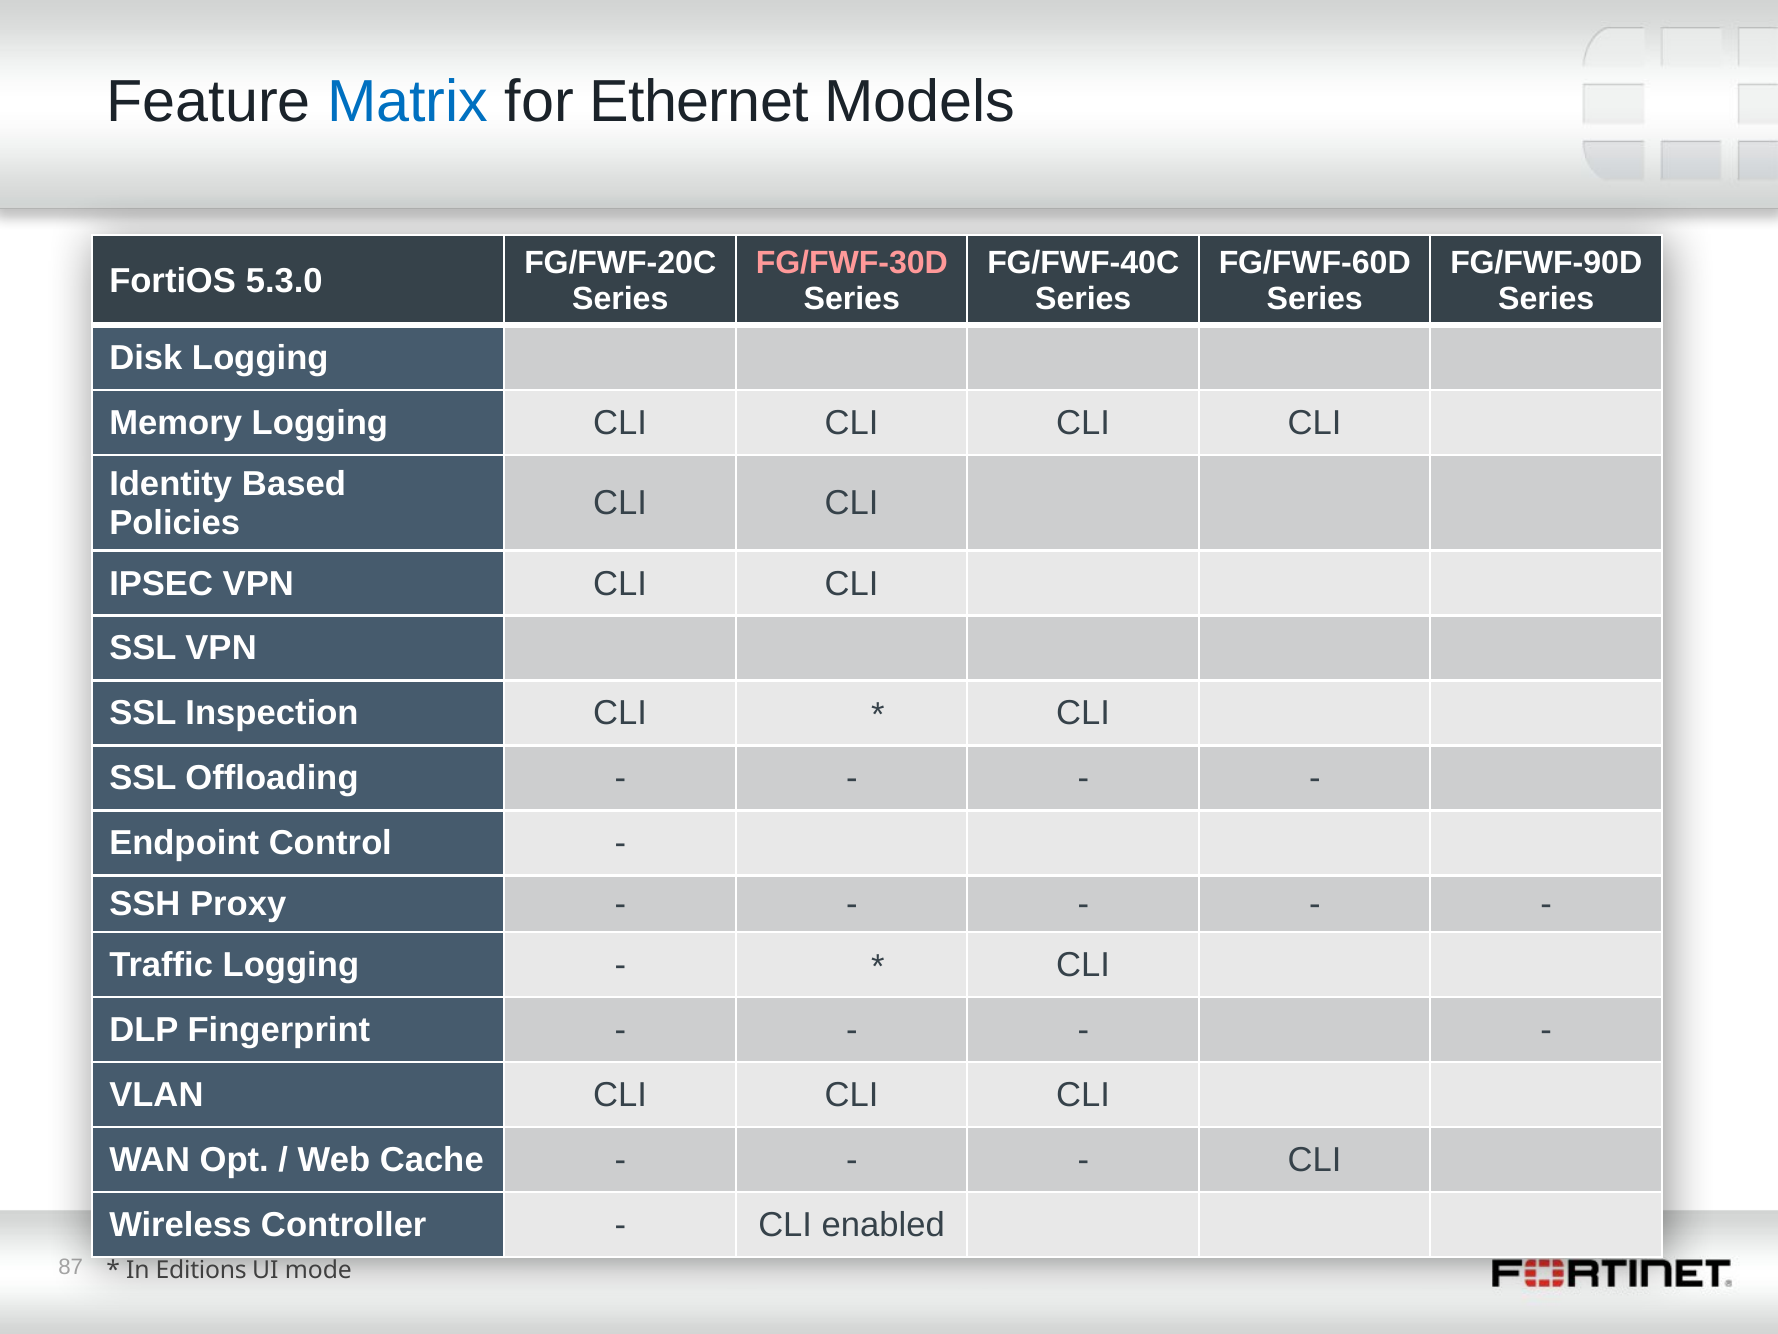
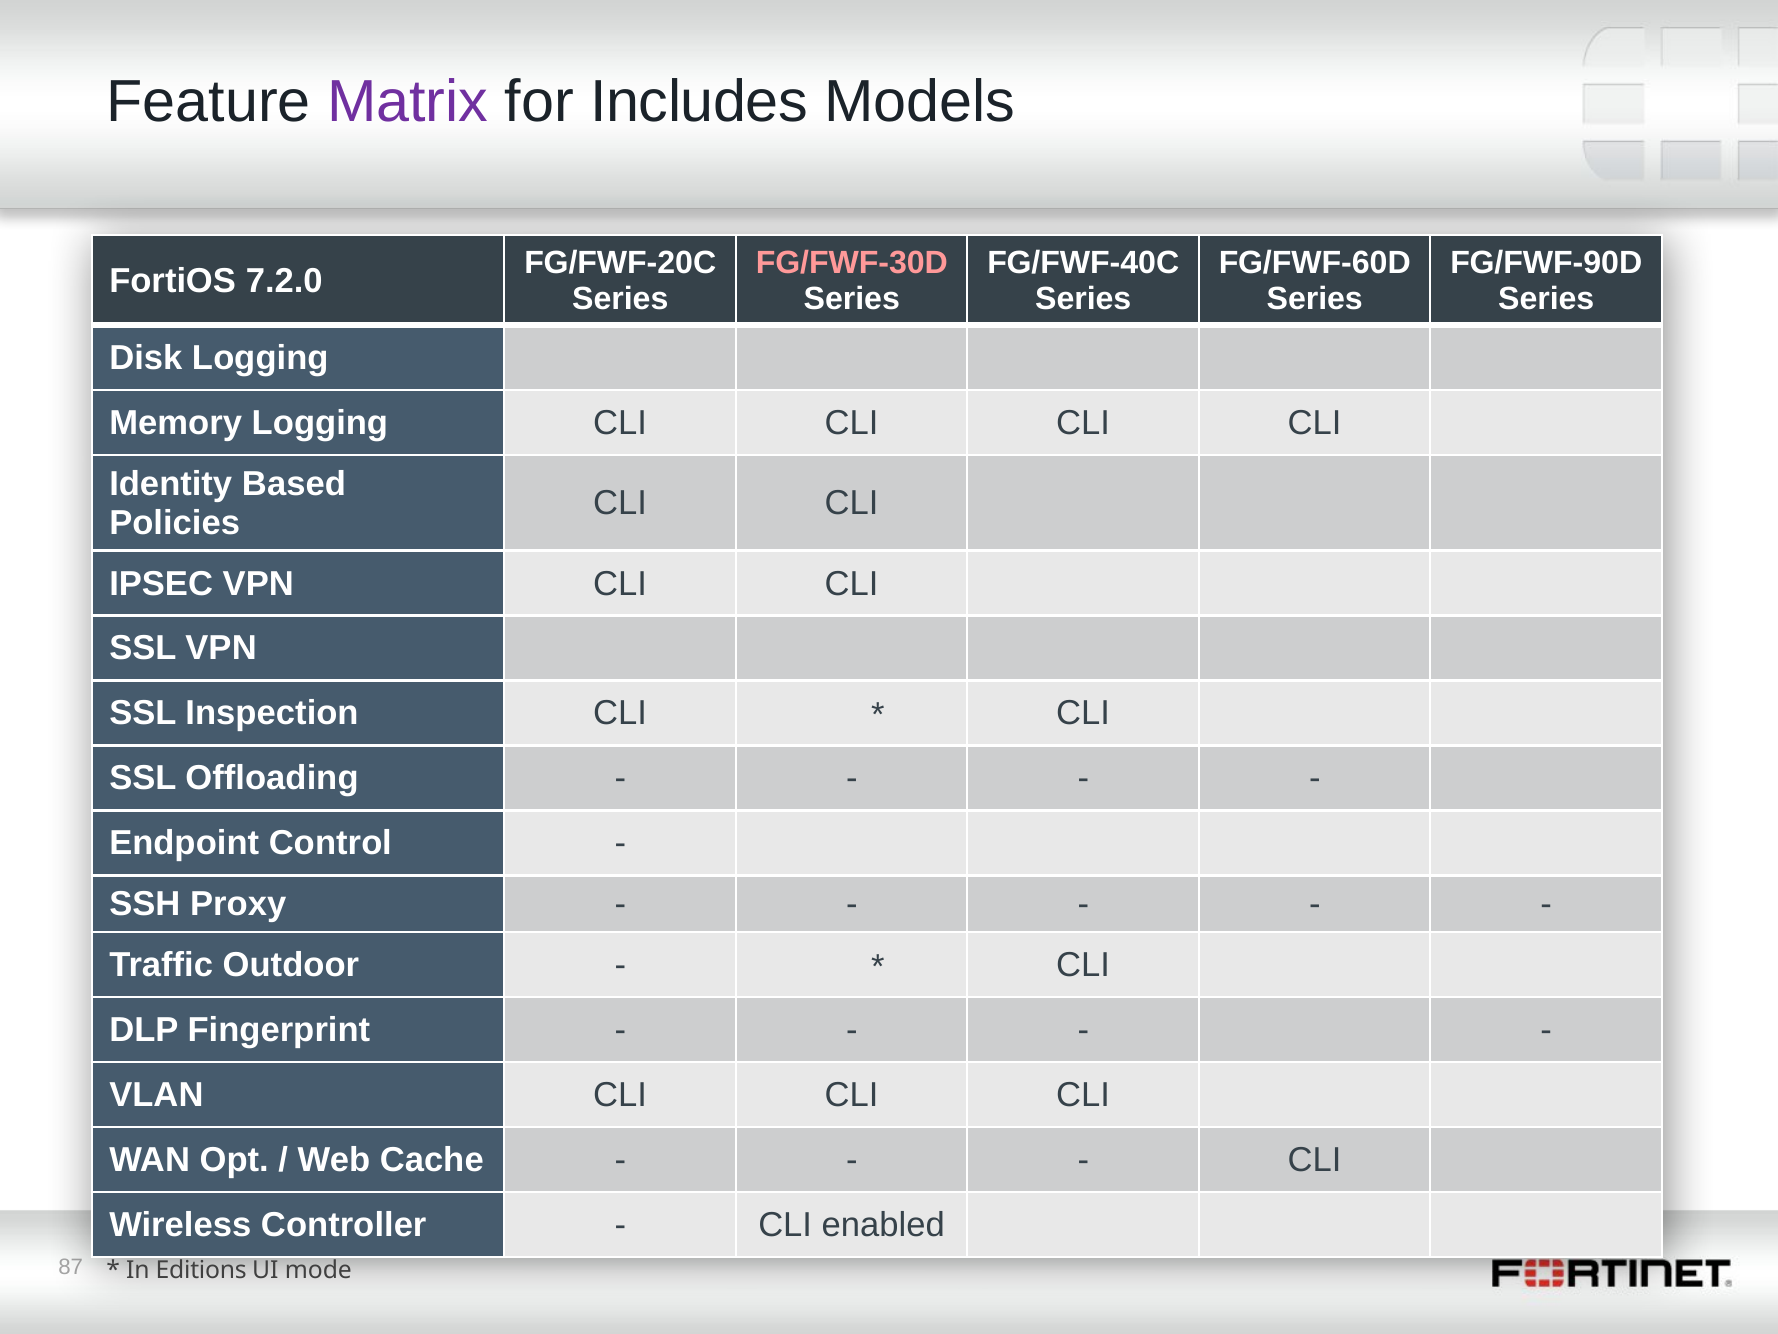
Matrix colour: blue -> purple (408, 102)
Ethernet: Ethernet -> Includes (699, 102)
5.3.0: 5.3.0 -> 7.2.0 (284, 281)
Traffic Logging: Logging -> Outdoor (291, 965)
